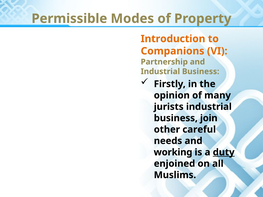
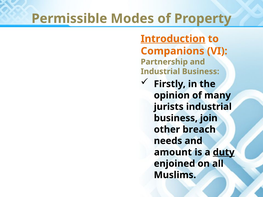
Introduction underline: none -> present (173, 39)
careful: careful -> breach (199, 130)
working: working -> amount (173, 152)
